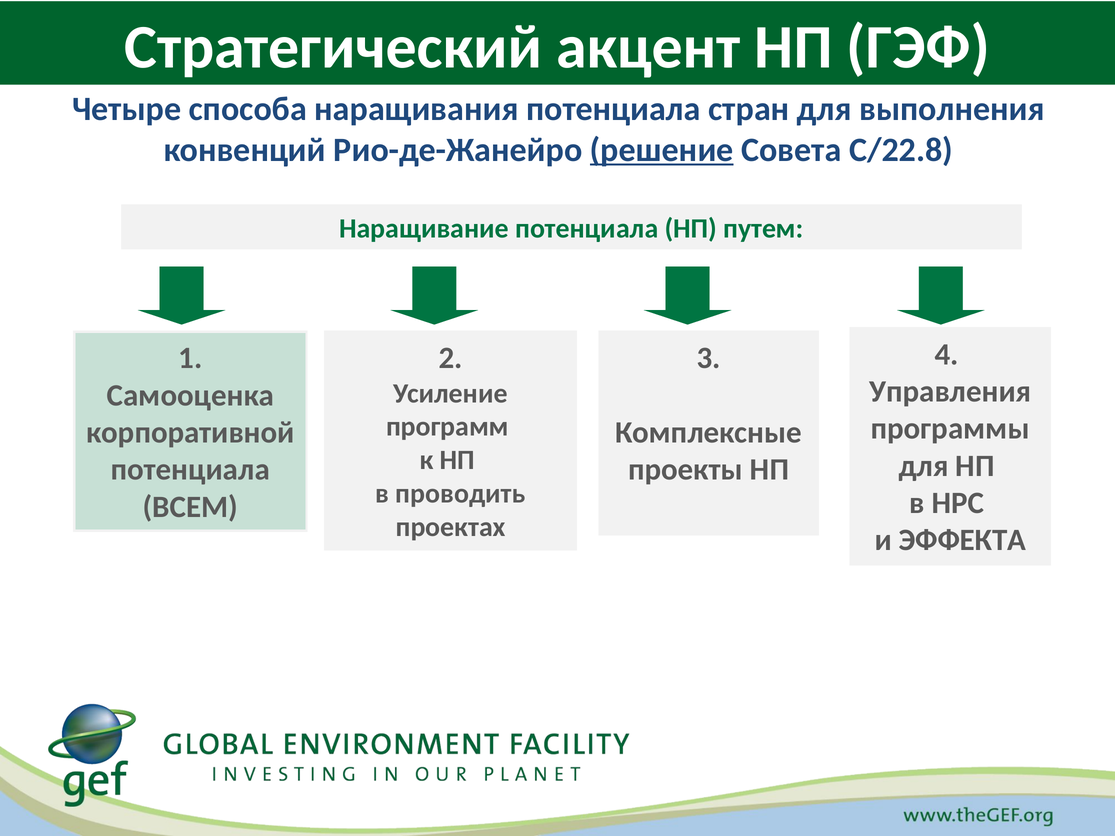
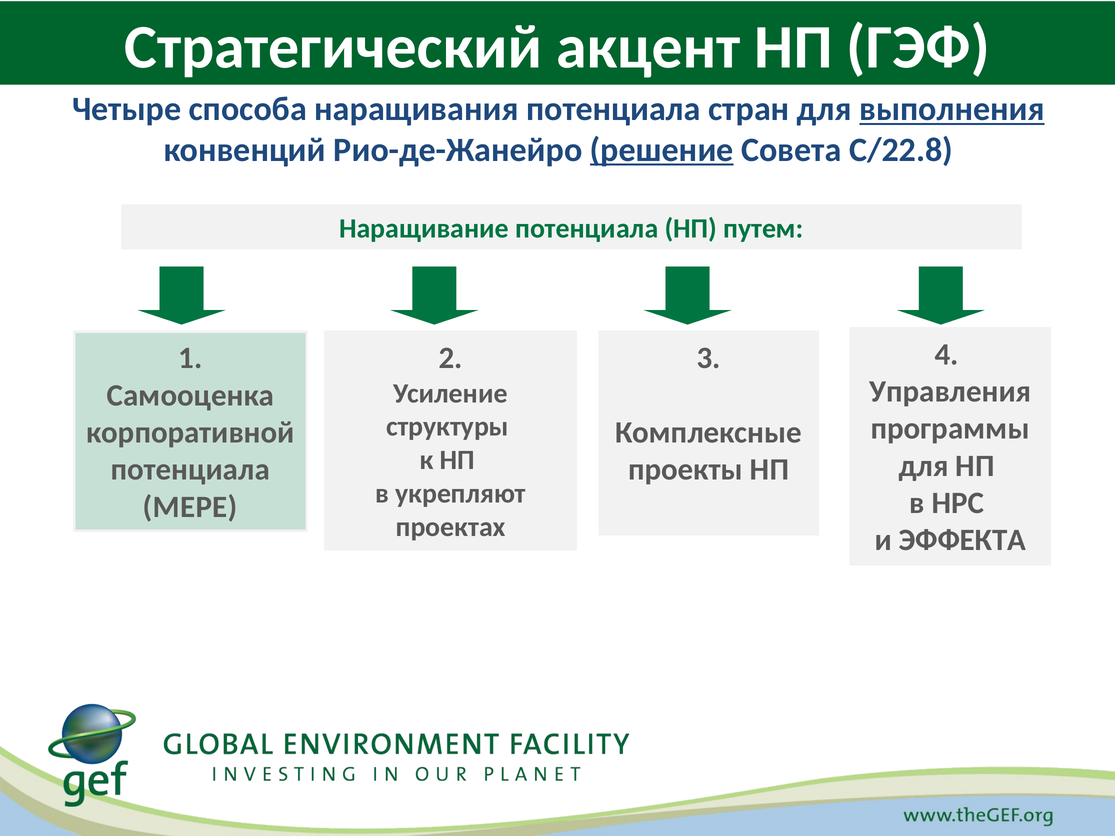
выполнения underline: none -> present (952, 109)
программ: программ -> структуры (447, 427)
проводить: проводить -> укрепляют (461, 494)
ВСЕМ: ВСЕМ -> МЕРЕ (190, 507)
